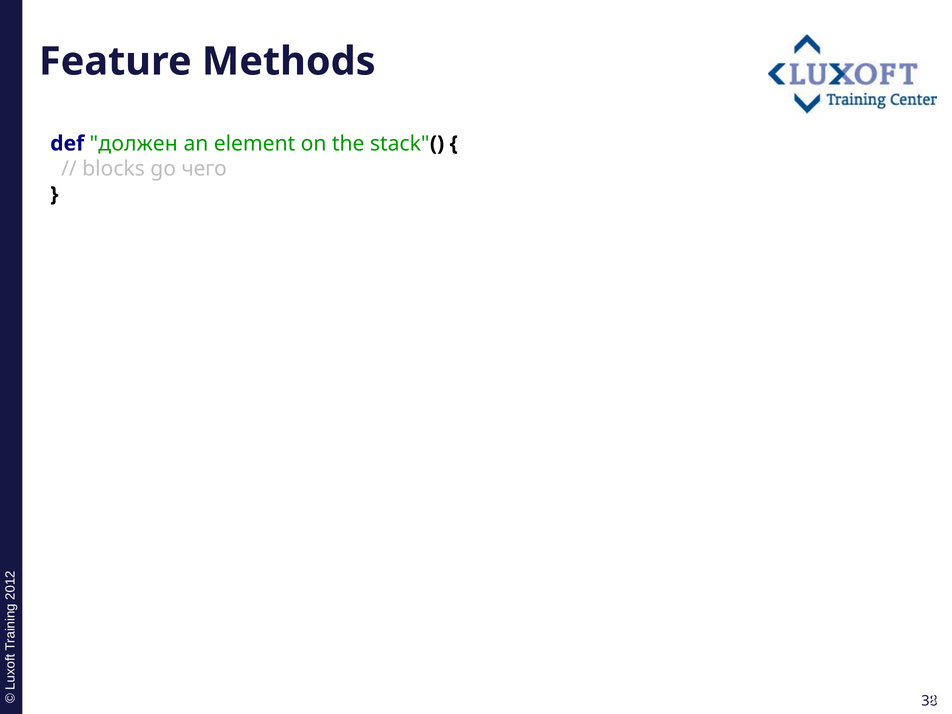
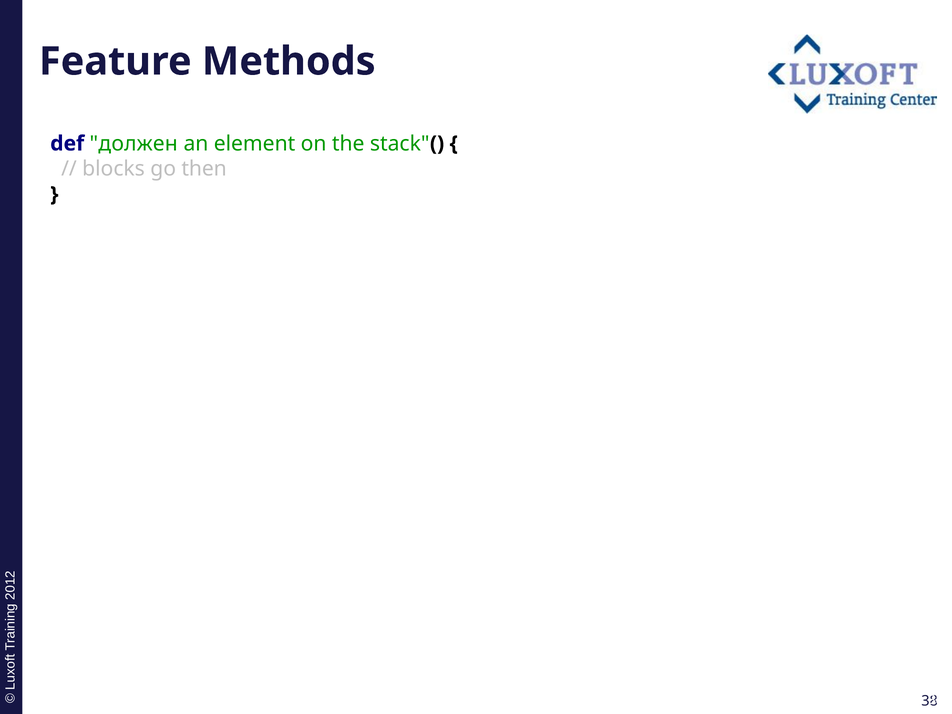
чего: чего -> then (204, 169)
